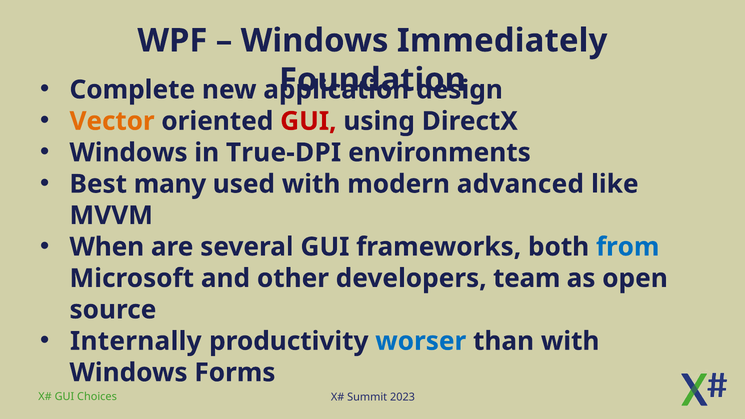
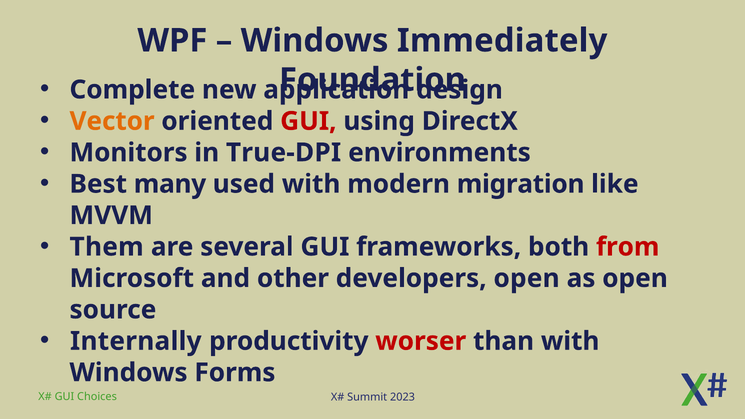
Windows: Windows -> Monitors (129, 153)
advanced: advanced -> migration (521, 184)
When: When -> Them (107, 247)
from colour: blue -> red (628, 247)
developers team: team -> open (527, 278)
worser colour: blue -> red (421, 341)
